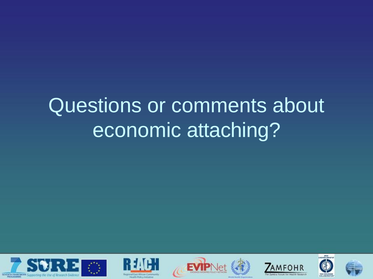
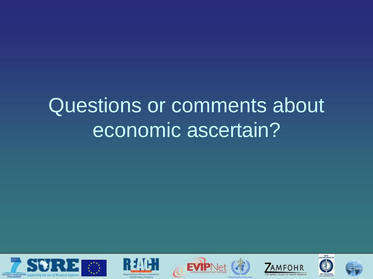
attaching: attaching -> ascertain (234, 131)
